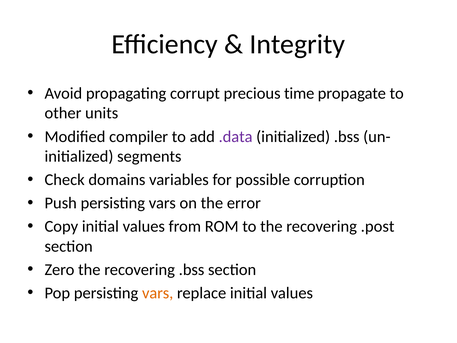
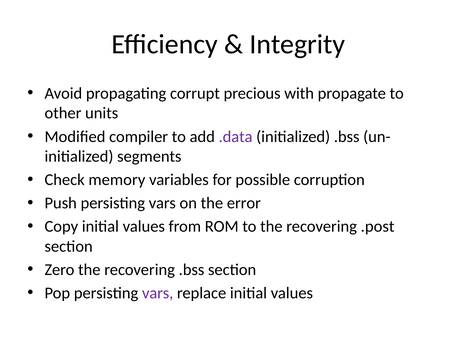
time: time -> with (299, 93)
domains: domains -> memory (117, 180)
vars colour: orange -> purple (158, 293)
